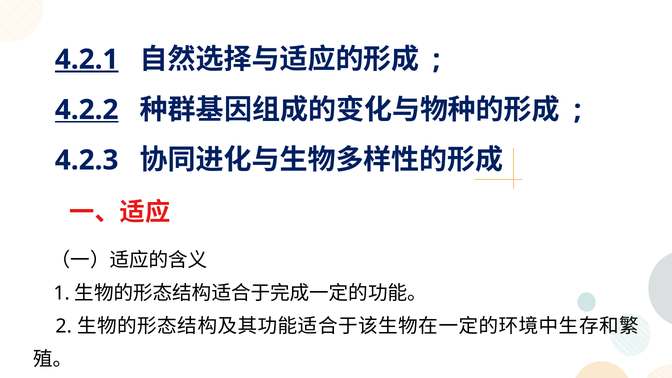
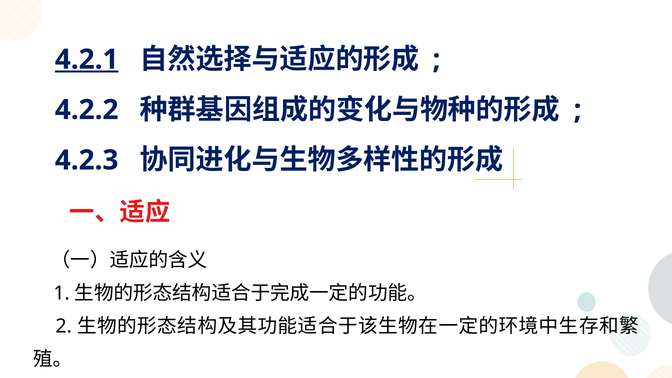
4.2.2 underline: present -> none (87, 110)
